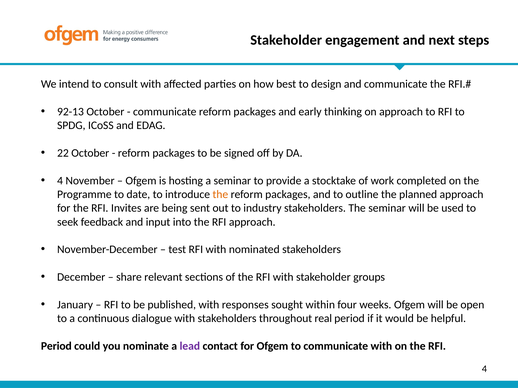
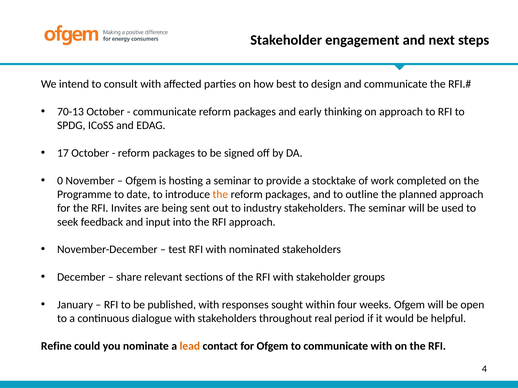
92-13: 92-13 -> 70-13 (70, 112)
22: 22 -> 17 (63, 153)
4: 4 -> 0 (60, 181)
Period: Period -> Refine (56, 347)
lead colour: purple -> orange (190, 347)
